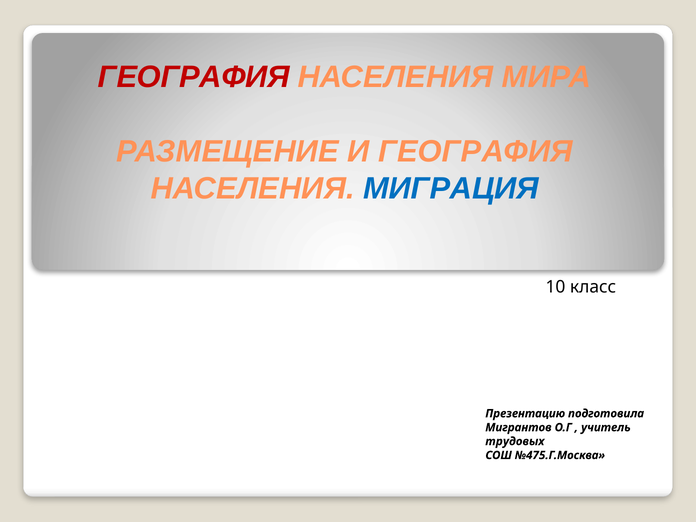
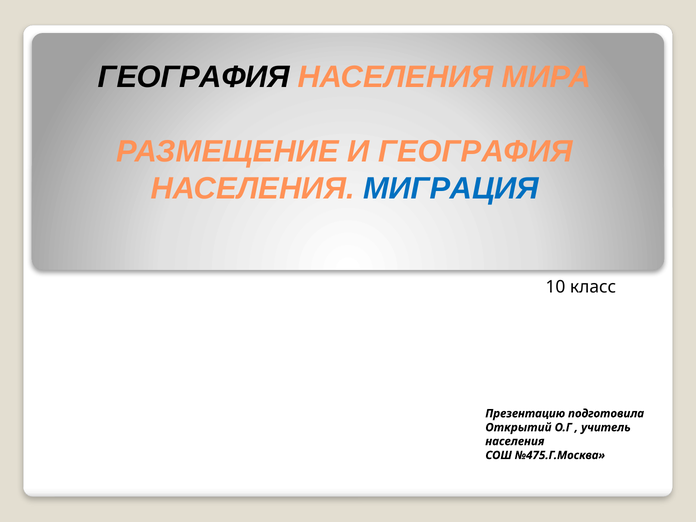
ГЕОГРАФИЯ colour: red -> black (194, 77)
Мигрантов: Мигрантов -> Открытий (518, 427)
трудовых: трудовых -> населения (515, 441)
